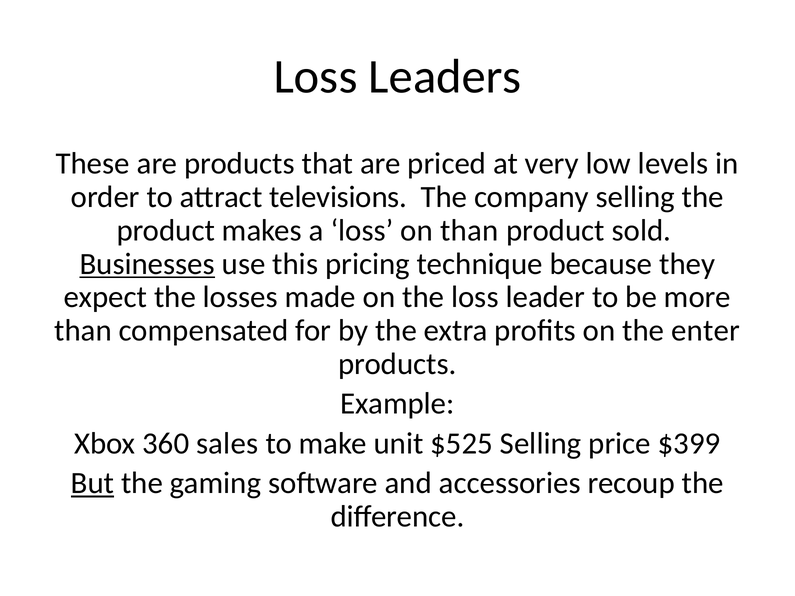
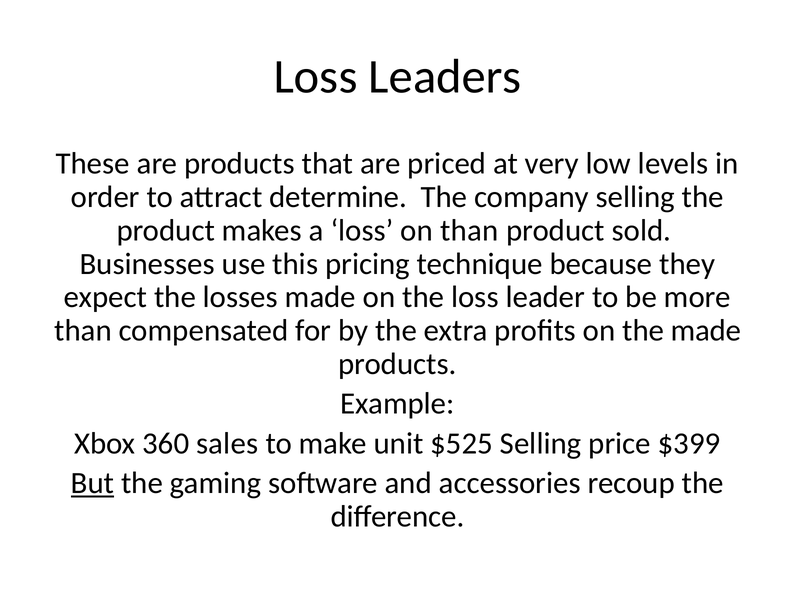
televisions: televisions -> determine (338, 197)
Businesses underline: present -> none (147, 264)
the enter: enter -> made (706, 331)
